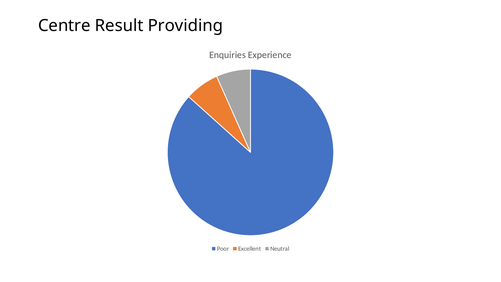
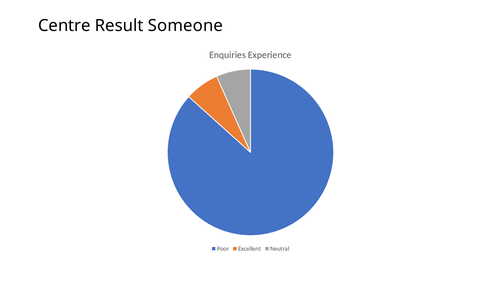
Providing: Providing -> Someone (185, 26)
